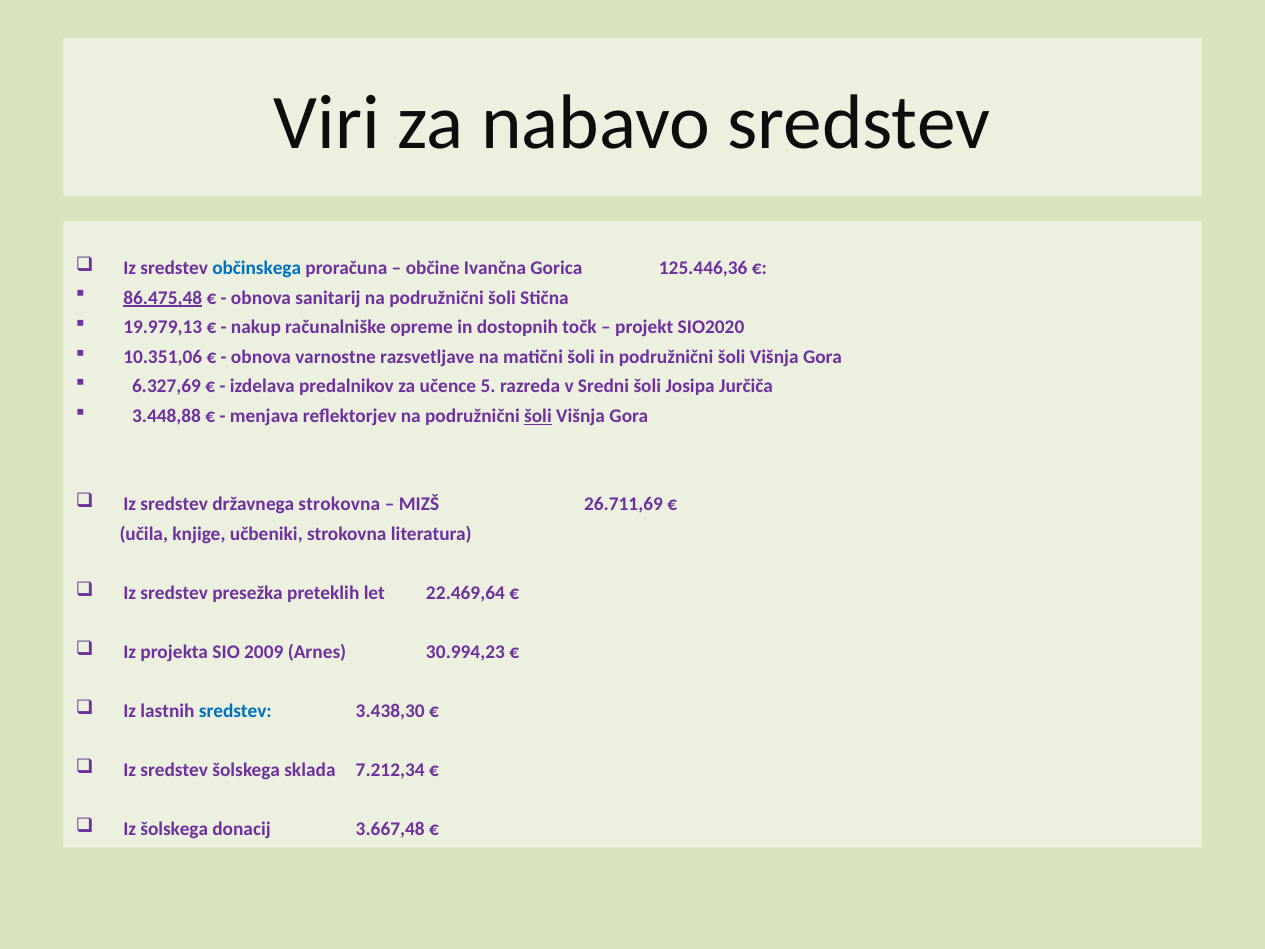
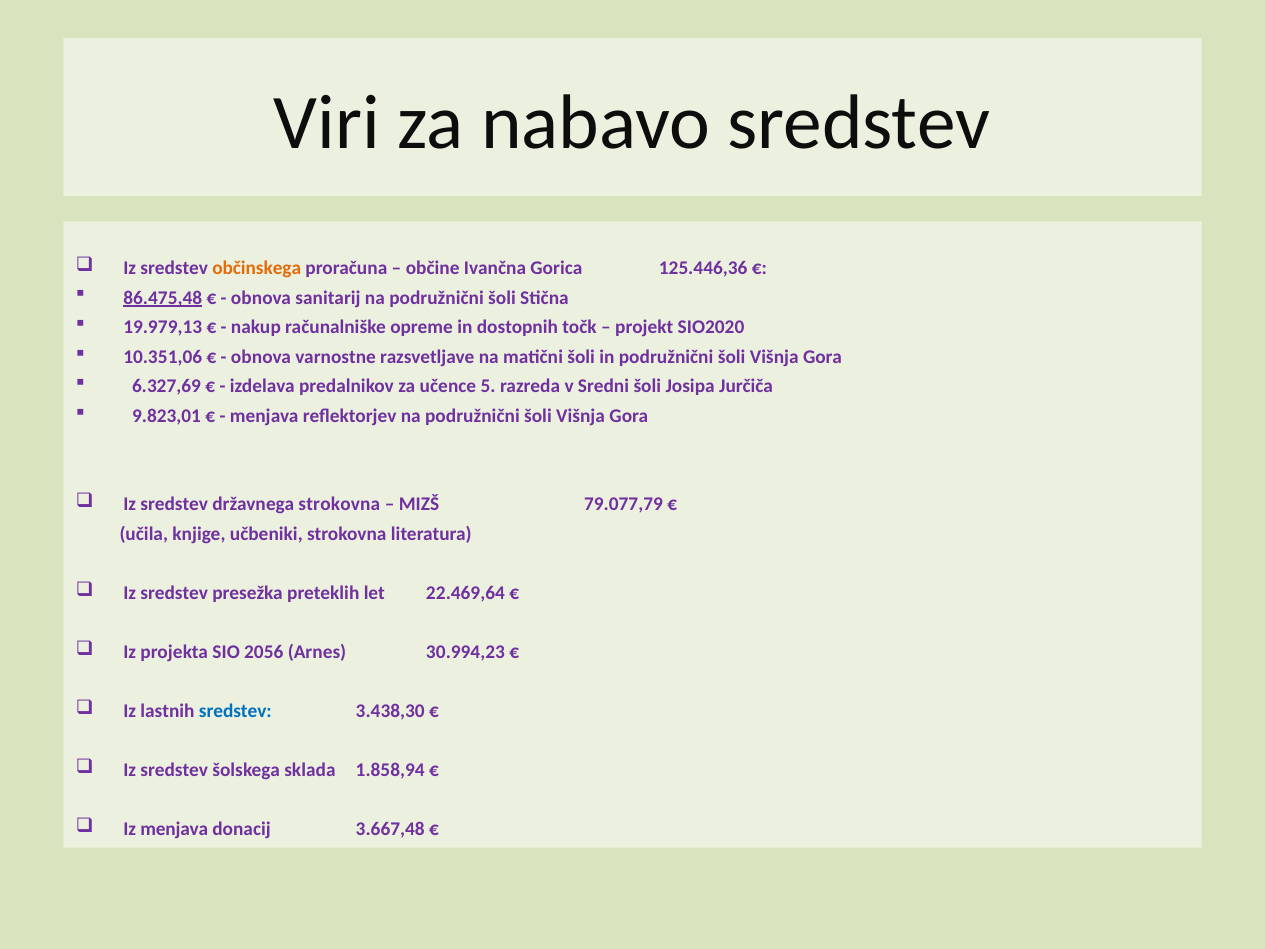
občinskega colour: blue -> orange (257, 268)
3.448,88: 3.448,88 -> 9.823,01 (167, 416)
šoli underline: present -> none (538, 416)
26.711,69: 26.711,69 -> 79.077,79 (623, 504)
2009: 2009 -> 2056 (264, 652)
7.212,34: 7.212,34 -> 1.858,94 (390, 770)
Iz šolskega: šolskega -> menjava (174, 829)
